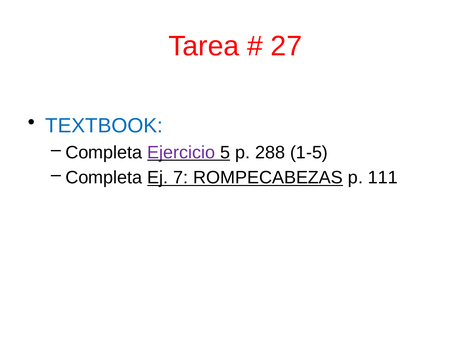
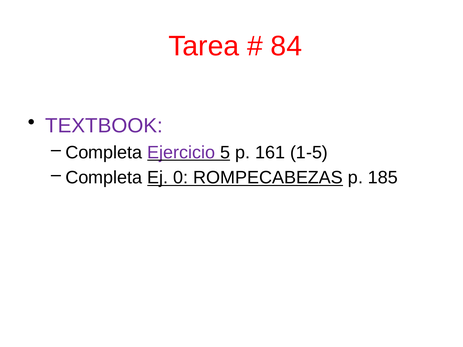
27: 27 -> 84 (286, 46)
TEXTBOOK colour: blue -> purple (104, 126)
288: 288 -> 161 (270, 153)
7: 7 -> 0 (181, 178)
111: 111 -> 185 (383, 178)
